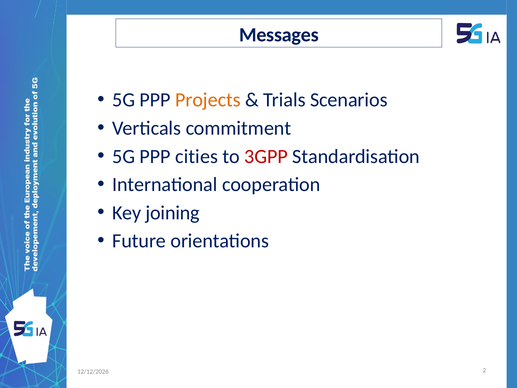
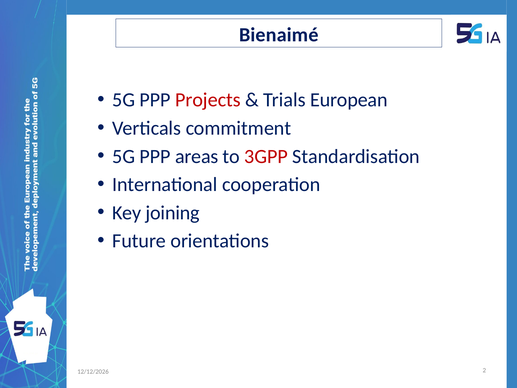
Messages: Messages -> Bienaimé (279, 35)
Projects colour: orange -> red (208, 100)
Scenarios: Scenarios -> European (349, 100)
cities: cities -> areas (197, 156)
